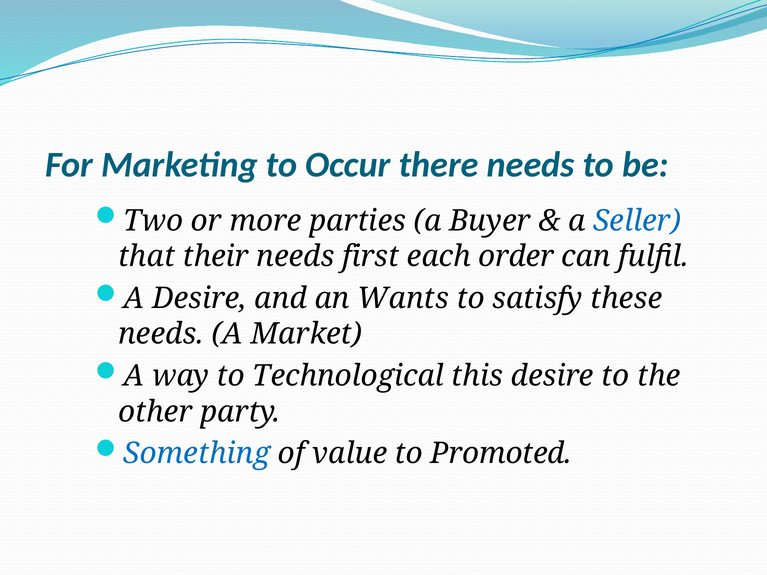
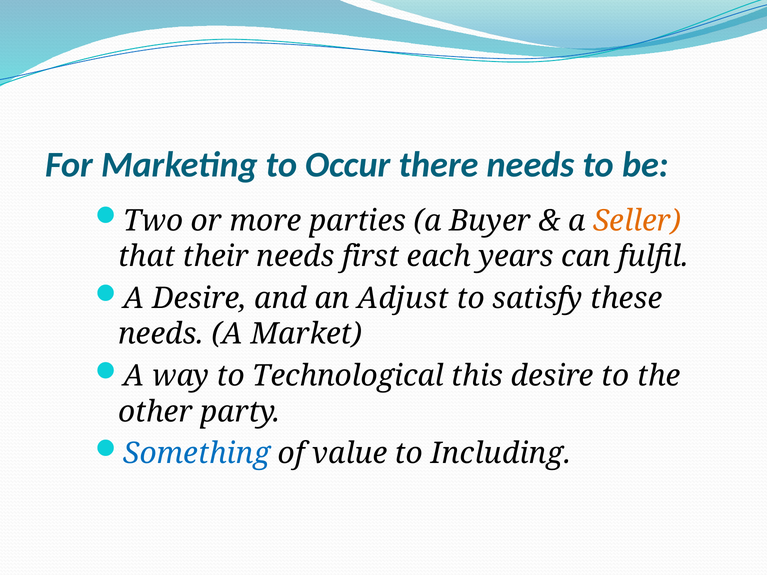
Seller colour: blue -> orange (637, 221)
order: order -> years (516, 257)
Wants: Wants -> Adjust (403, 298)
Promoted: Promoted -> Including (501, 454)
